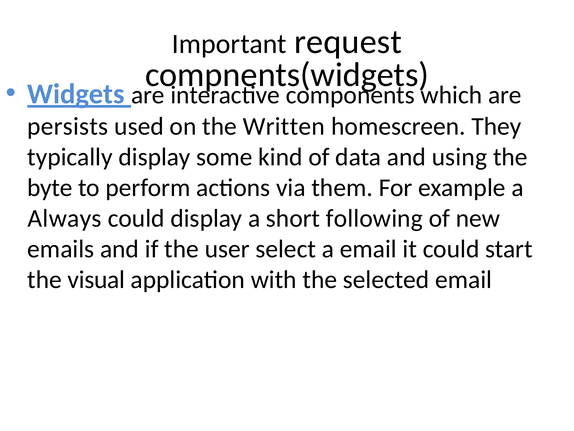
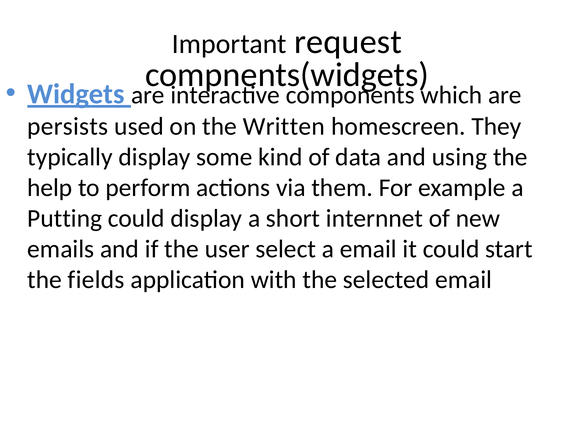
byte: byte -> help (50, 187)
Always: Always -> Putting (65, 218)
following: following -> internnet (374, 218)
visual: visual -> fields (96, 279)
